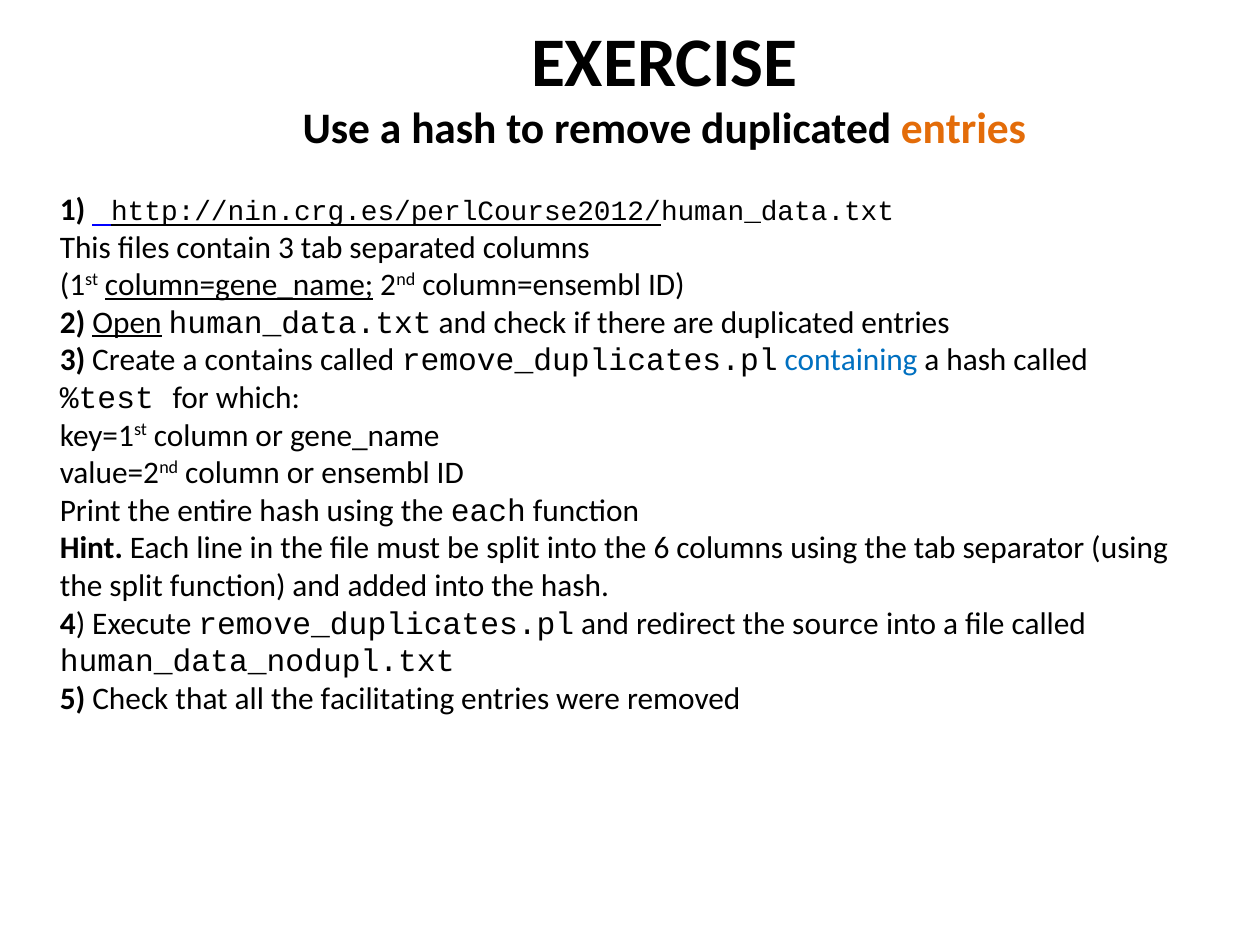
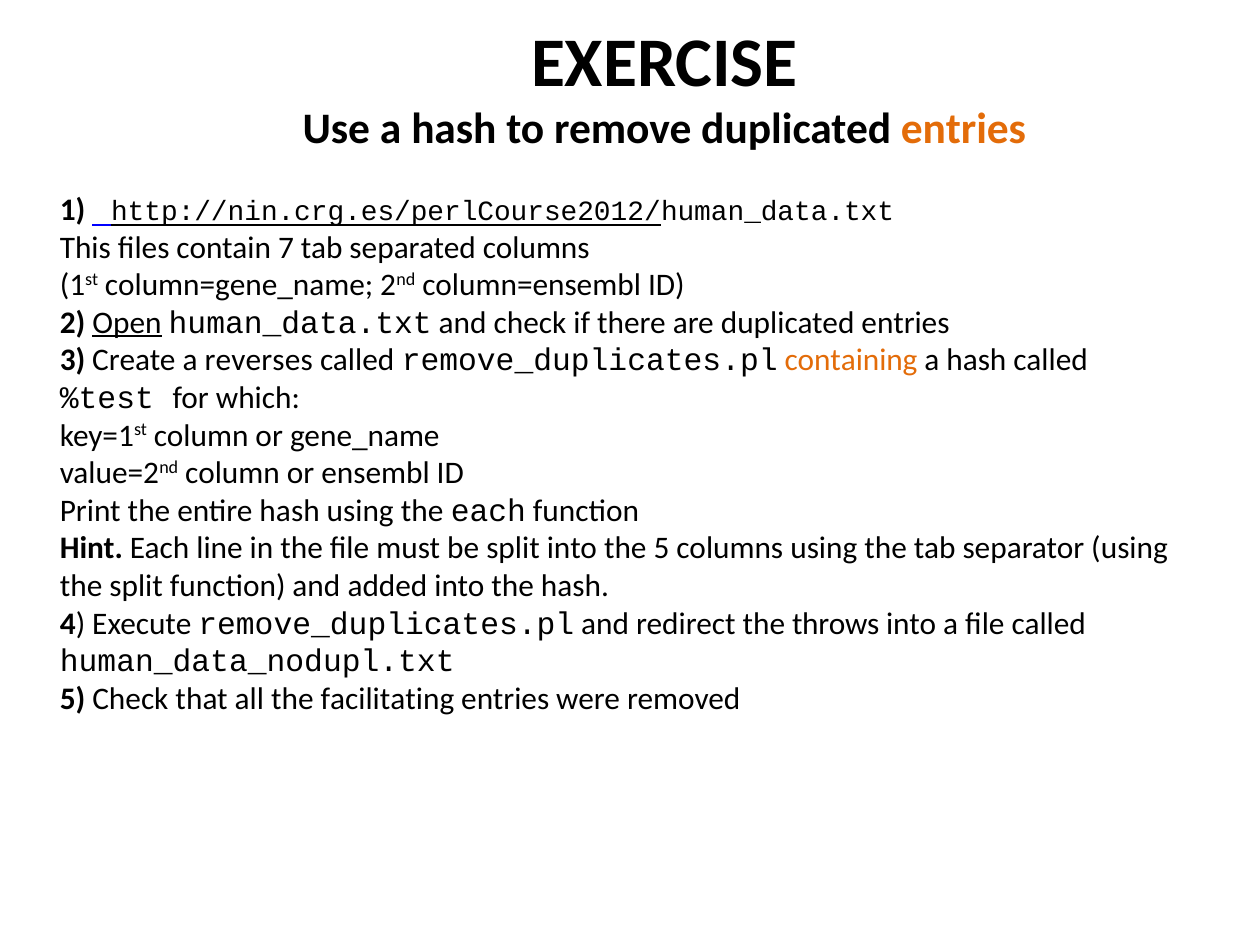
contain 3: 3 -> 7 (286, 248)
column=gene_name underline: present -> none (239, 285)
contains: contains -> reverses (259, 360)
containing colour: blue -> orange (851, 360)
the 6: 6 -> 5 (661, 548)
source: source -> throws (836, 624)
